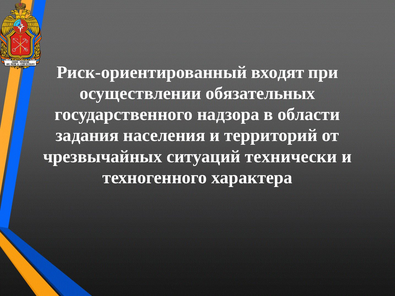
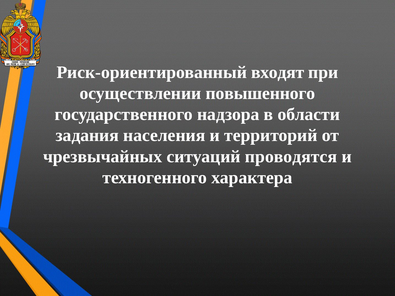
обязательных: обязательных -> повышенного (260, 93)
технически: технически -> проводятся (291, 157)
